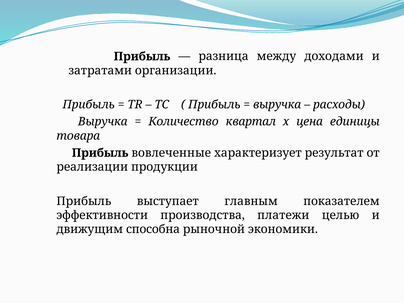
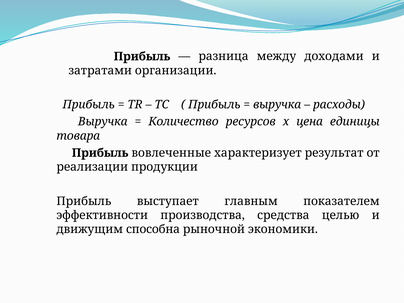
квартал: квартал -> ресурсов (251, 122)
платежи: платежи -> средства (283, 215)
